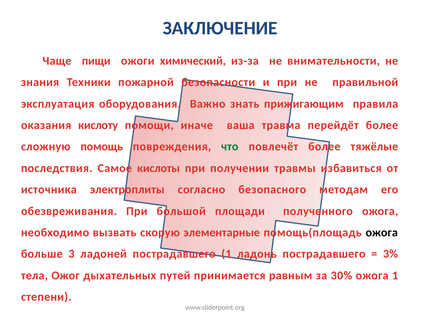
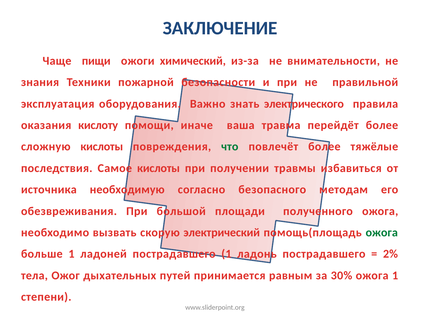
прижигающим: прижигающим -> электрического (304, 104)
сложную помощь: помощь -> кислоты (102, 147)
электроплиты: электроплиты -> необходимую (127, 190)
элементарные: элементарные -> электрический (222, 233)
ожога colour: black -> green (382, 233)
больше 3: 3 -> 1 (72, 254)
3%: 3% -> 2% (390, 254)
